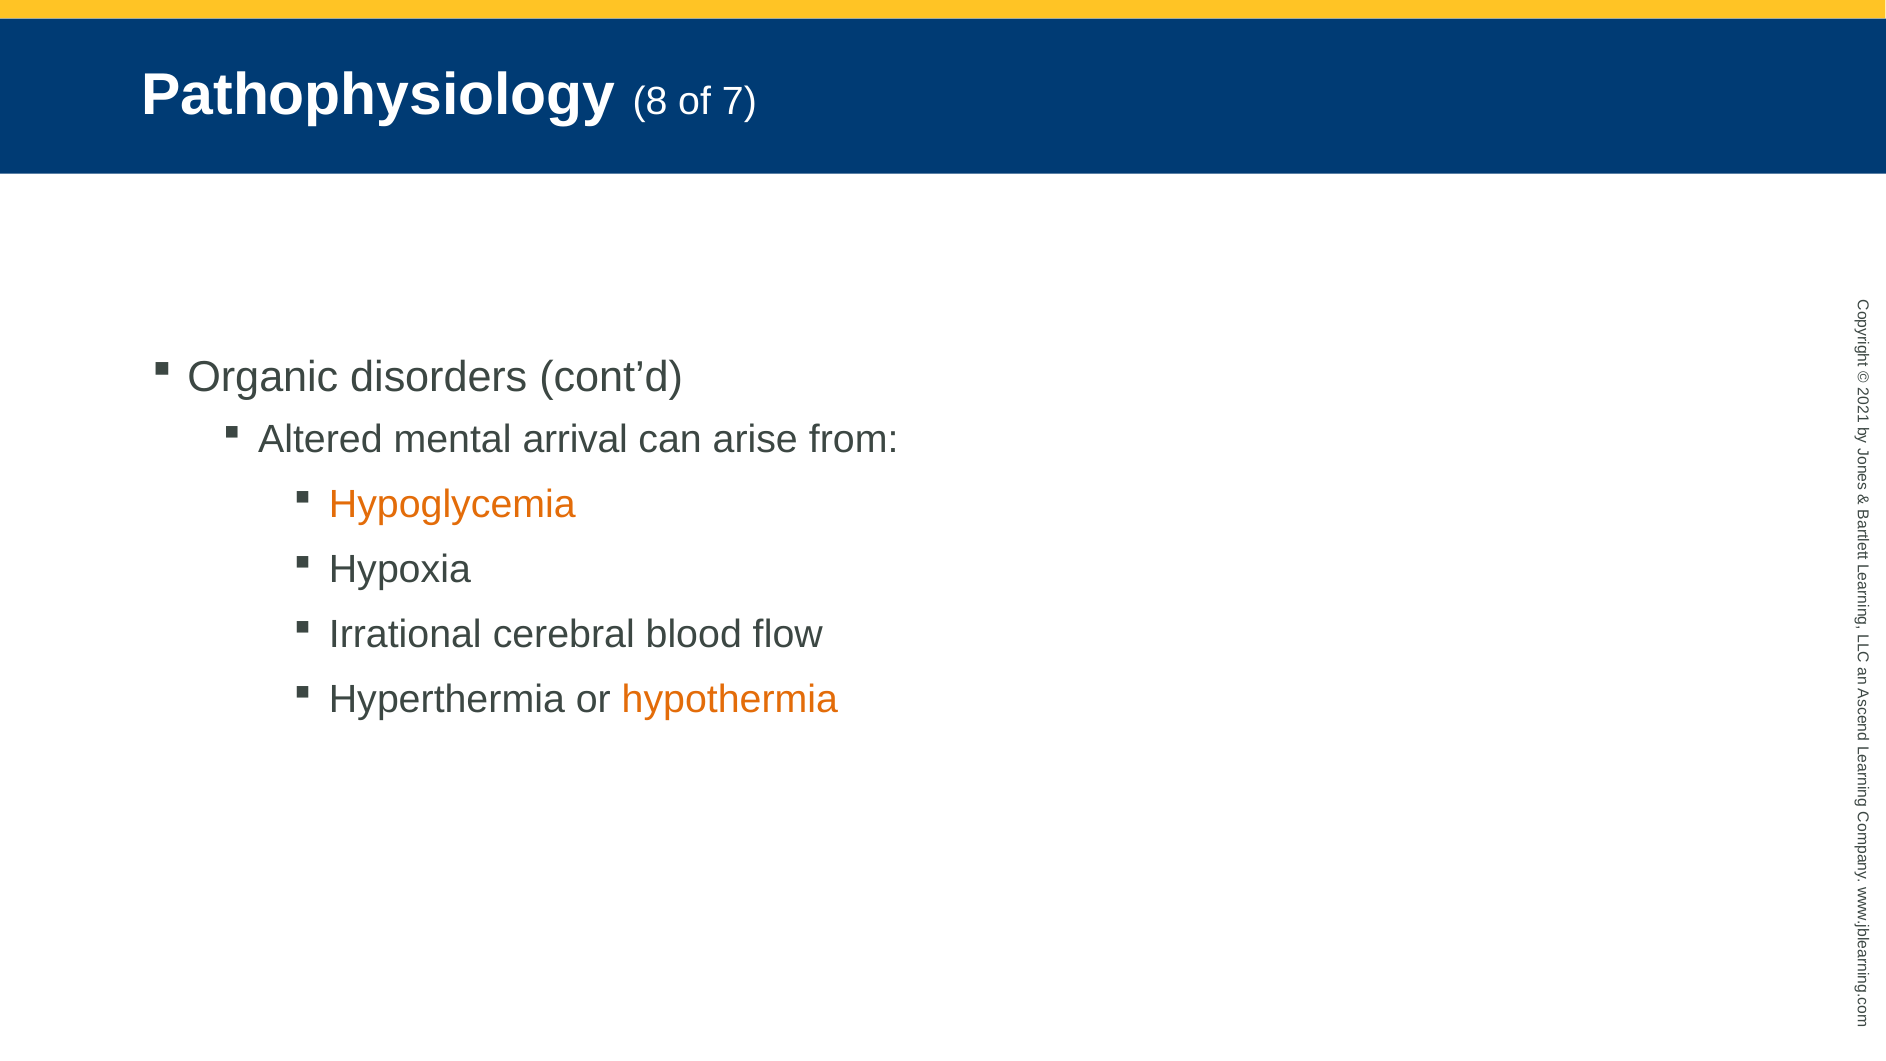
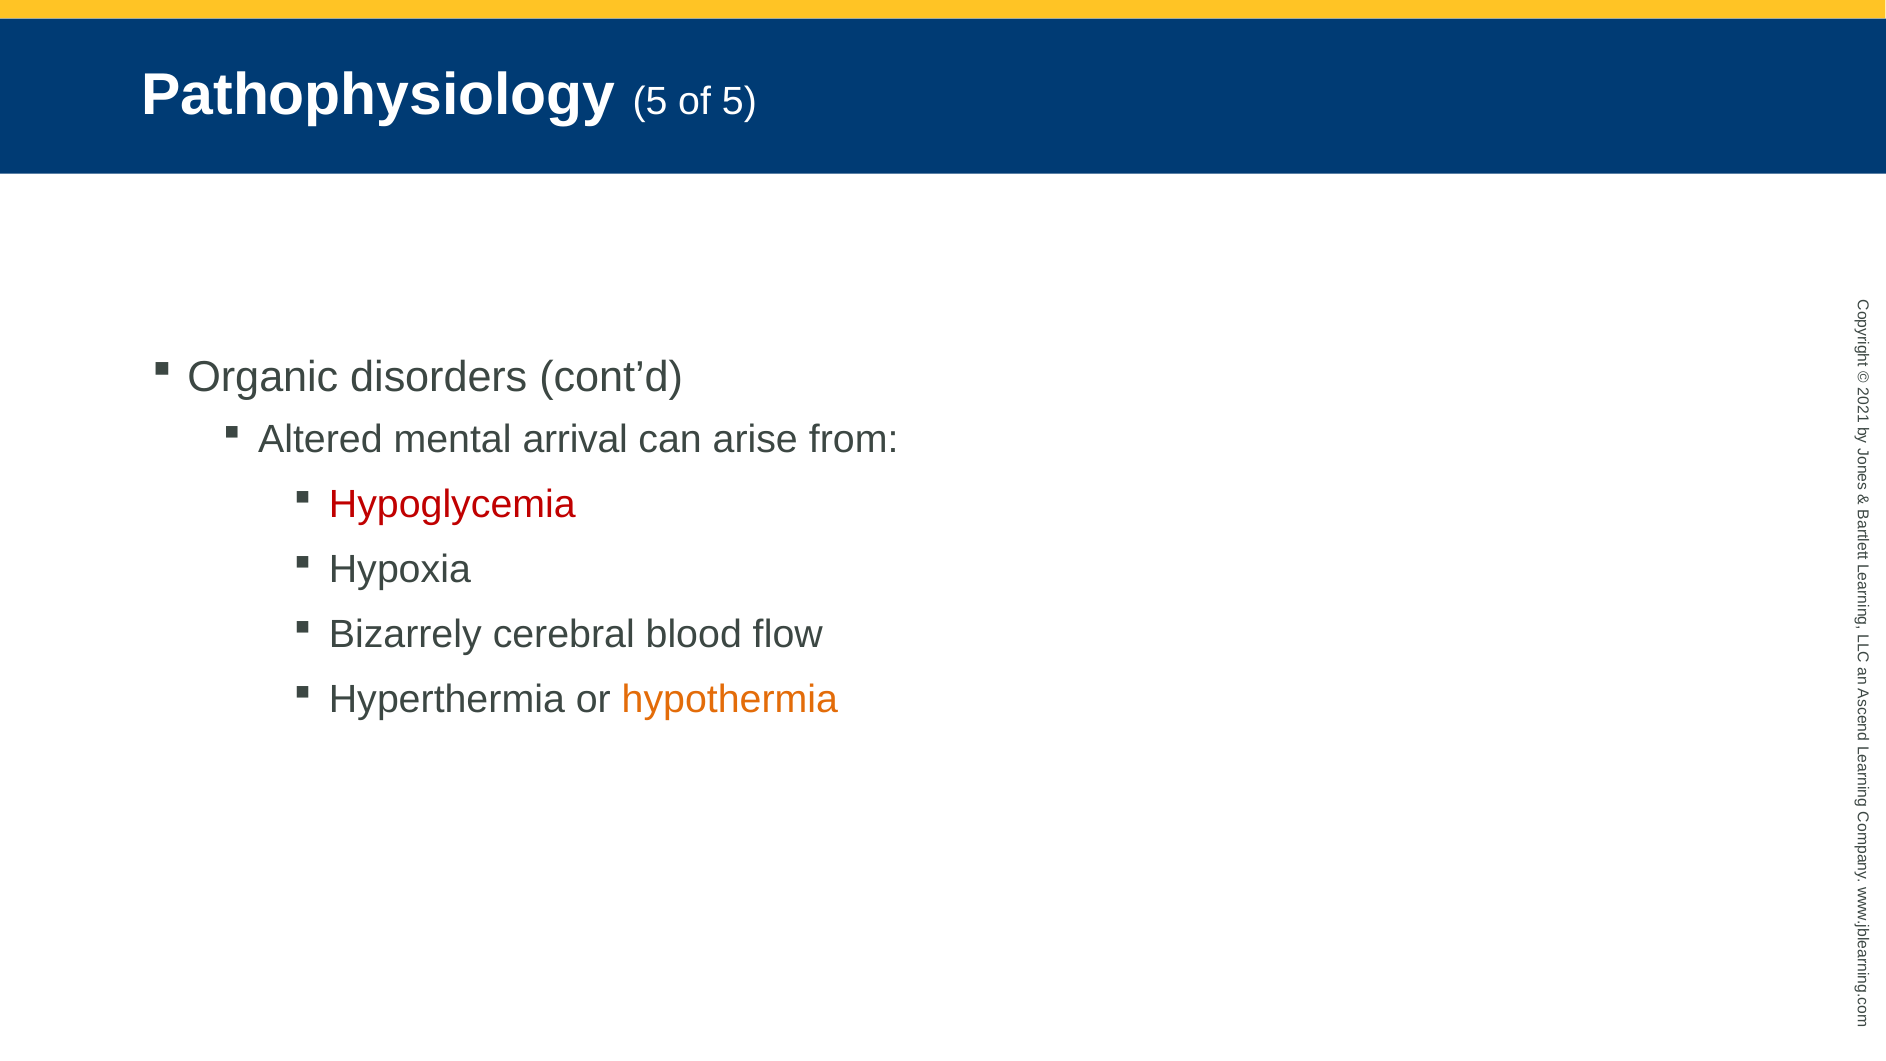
Pathophysiology 8: 8 -> 5 (650, 101)
of 7: 7 -> 5 (739, 101)
Hypoglycemia colour: orange -> red (452, 505)
Irrational: Irrational -> Bizarrely (405, 635)
